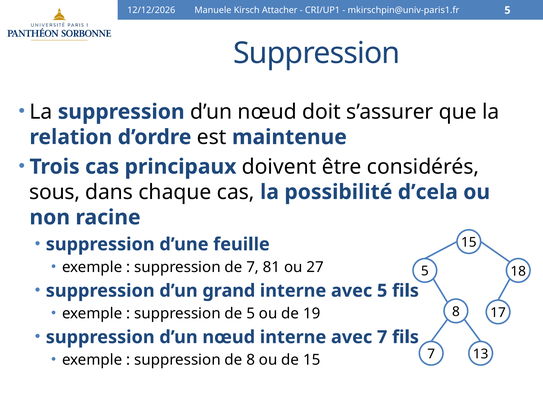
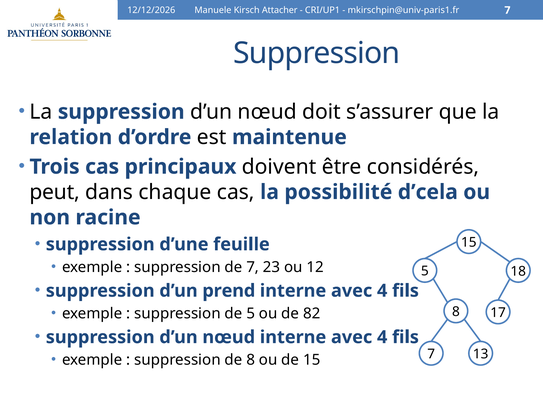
mkirschpin@univ-paris1.fr 5: 5 -> 7 (507, 10)
sous: sous -> peut (55, 192)
81: 81 -> 23 (272, 267)
27: 27 -> 12 (315, 267)
grand: grand -> prend (229, 291)
5: 5 -> 4 (382, 291)
19: 19 -> 82 (312, 314)
nœud interne avec 7: 7 -> 4 (382, 337)
